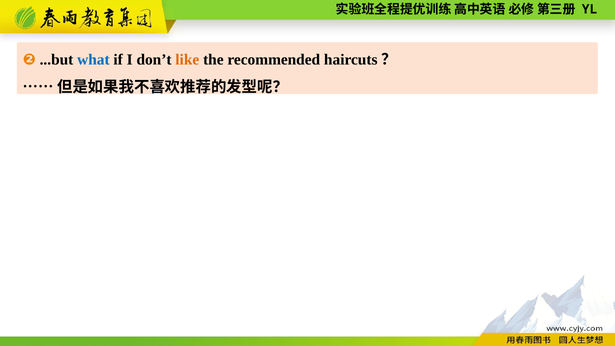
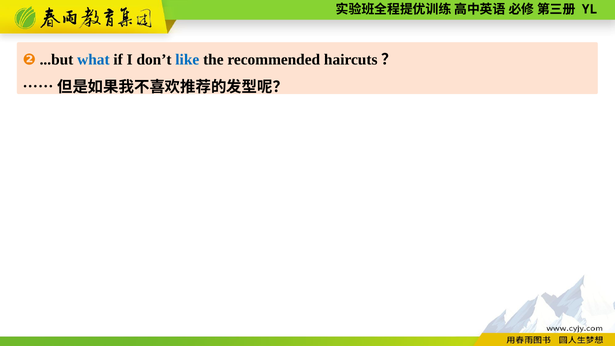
like colour: orange -> blue (187, 59)
